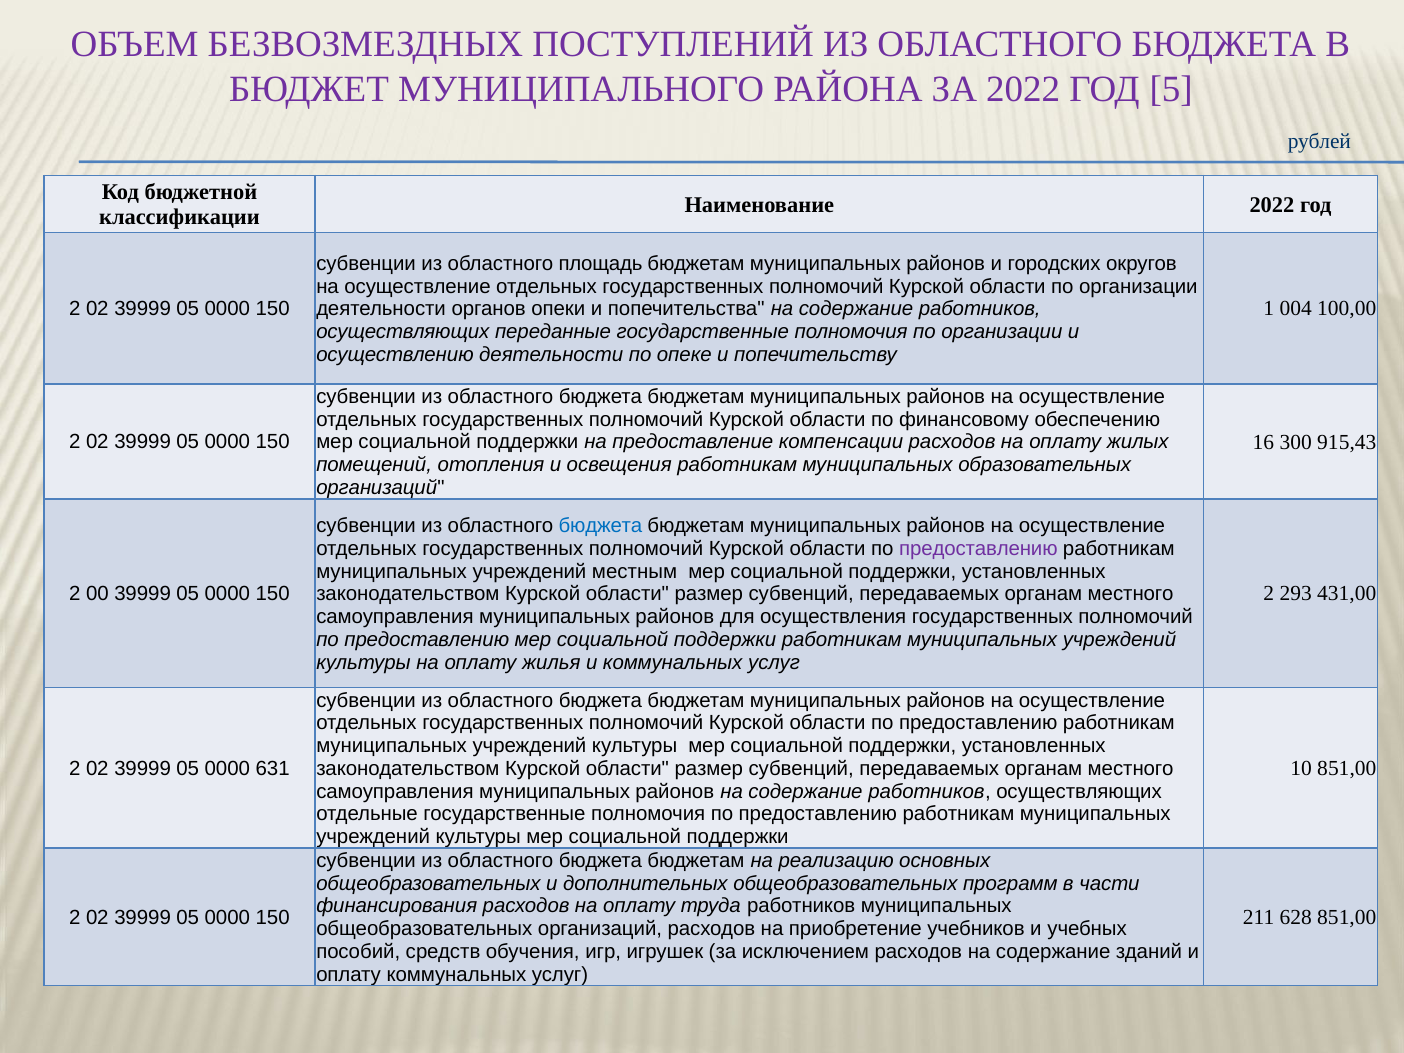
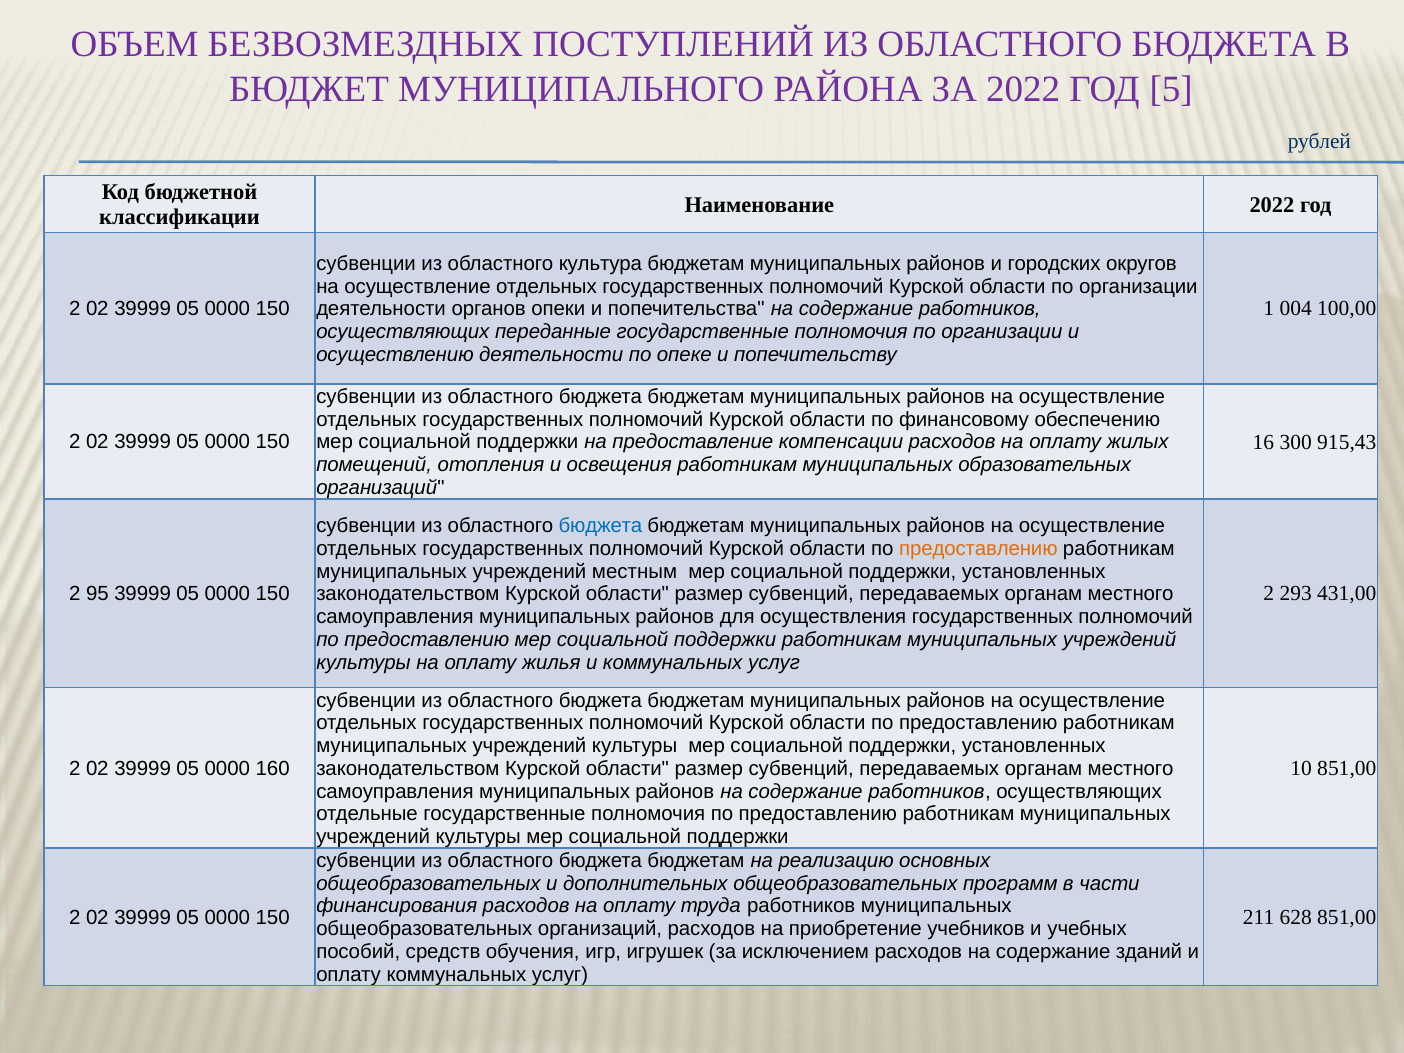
площадь: площадь -> культура (600, 264)
предоставлению colour: purple -> orange (978, 549)
00: 00 -> 95 (97, 594)
631: 631 -> 160 (273, 769)
